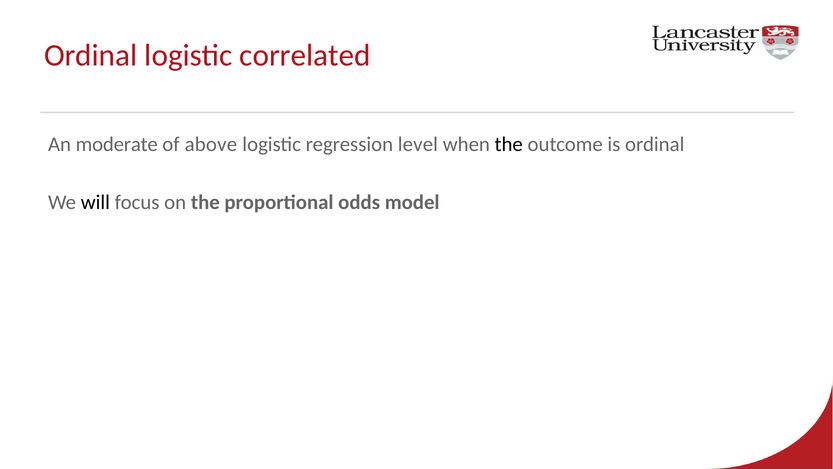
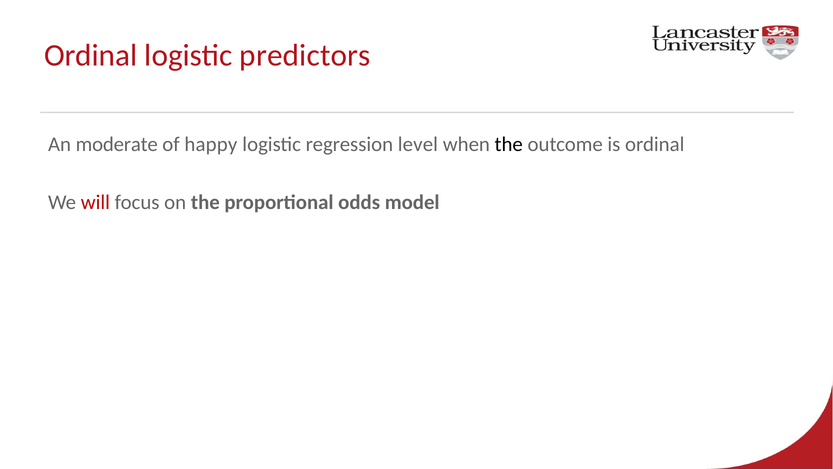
correlated: correlated -> predictors (305, 55)
above: above -> happy (211, 144)
will colour: black -> red (95, 202)
